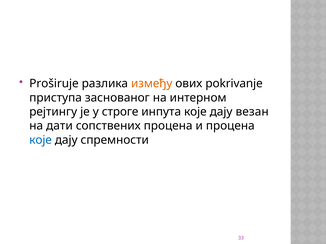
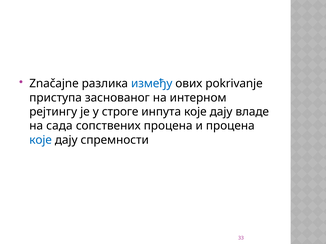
Proširuje: Proširuje -> Značajne (54, 84)
између colour: orange -> blue (152, 84)
везан: везан -> владе (252, 112)
дати: дати -> сада (59, 126)
